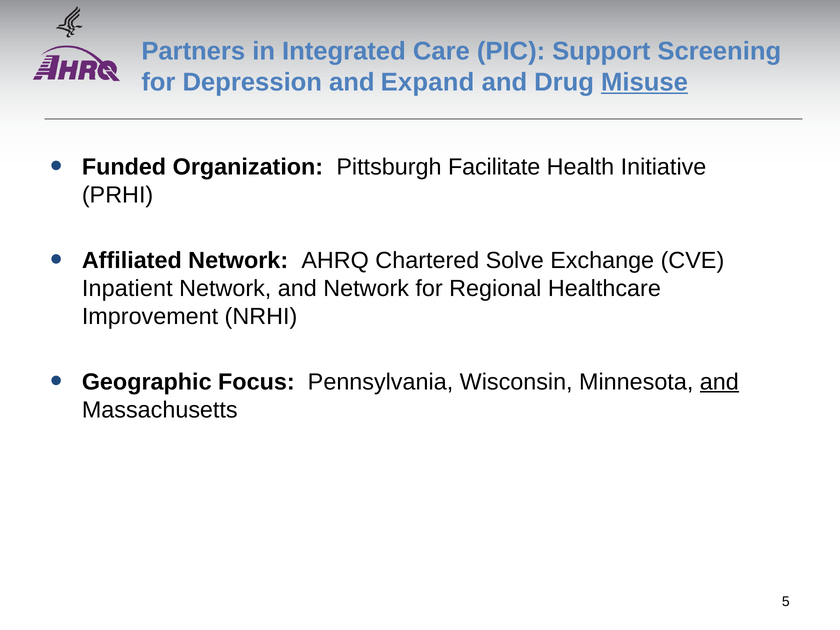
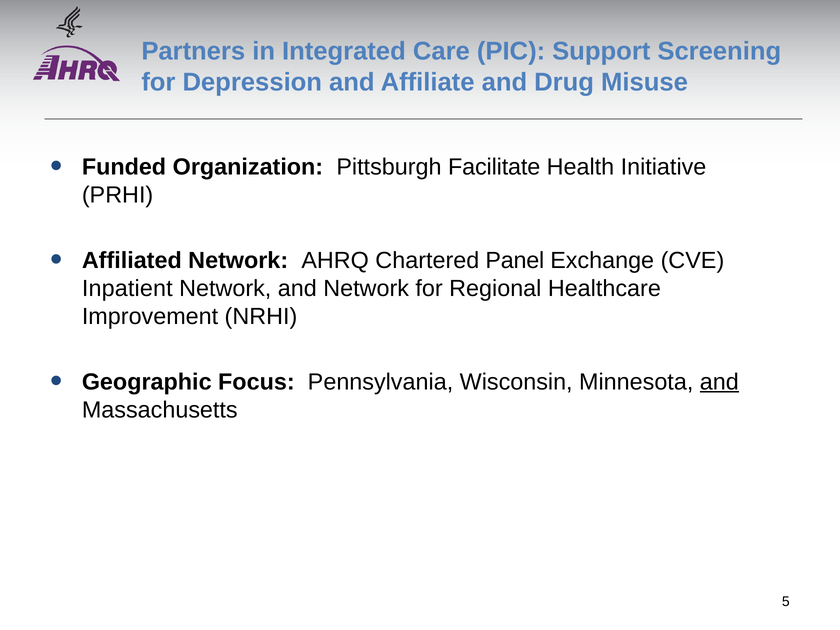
Expand: Expand -> Affiliate (428, 82)
Misuse underline: present -> none (644, 82)
Solve: Solve -> Panel (515, 260)
